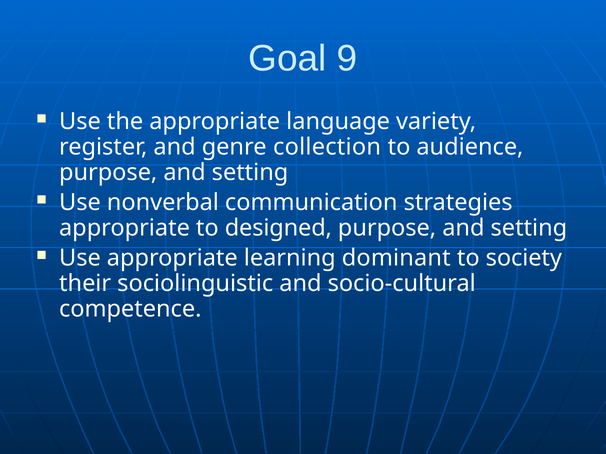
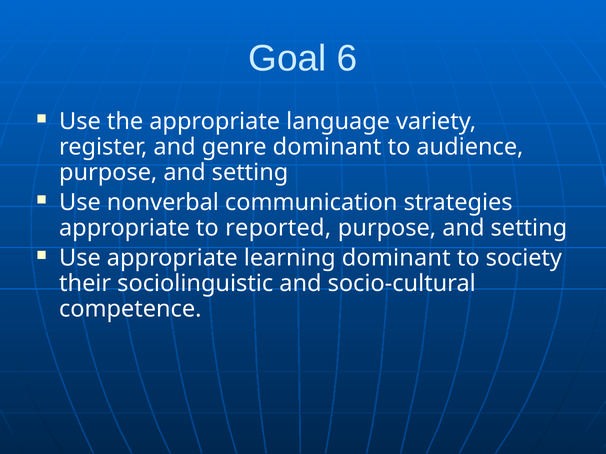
9: 9 -> 6 (347, 59)
genre collection: collection -> dominant (327, 147)
designed: designed -> reported (278, 228)
